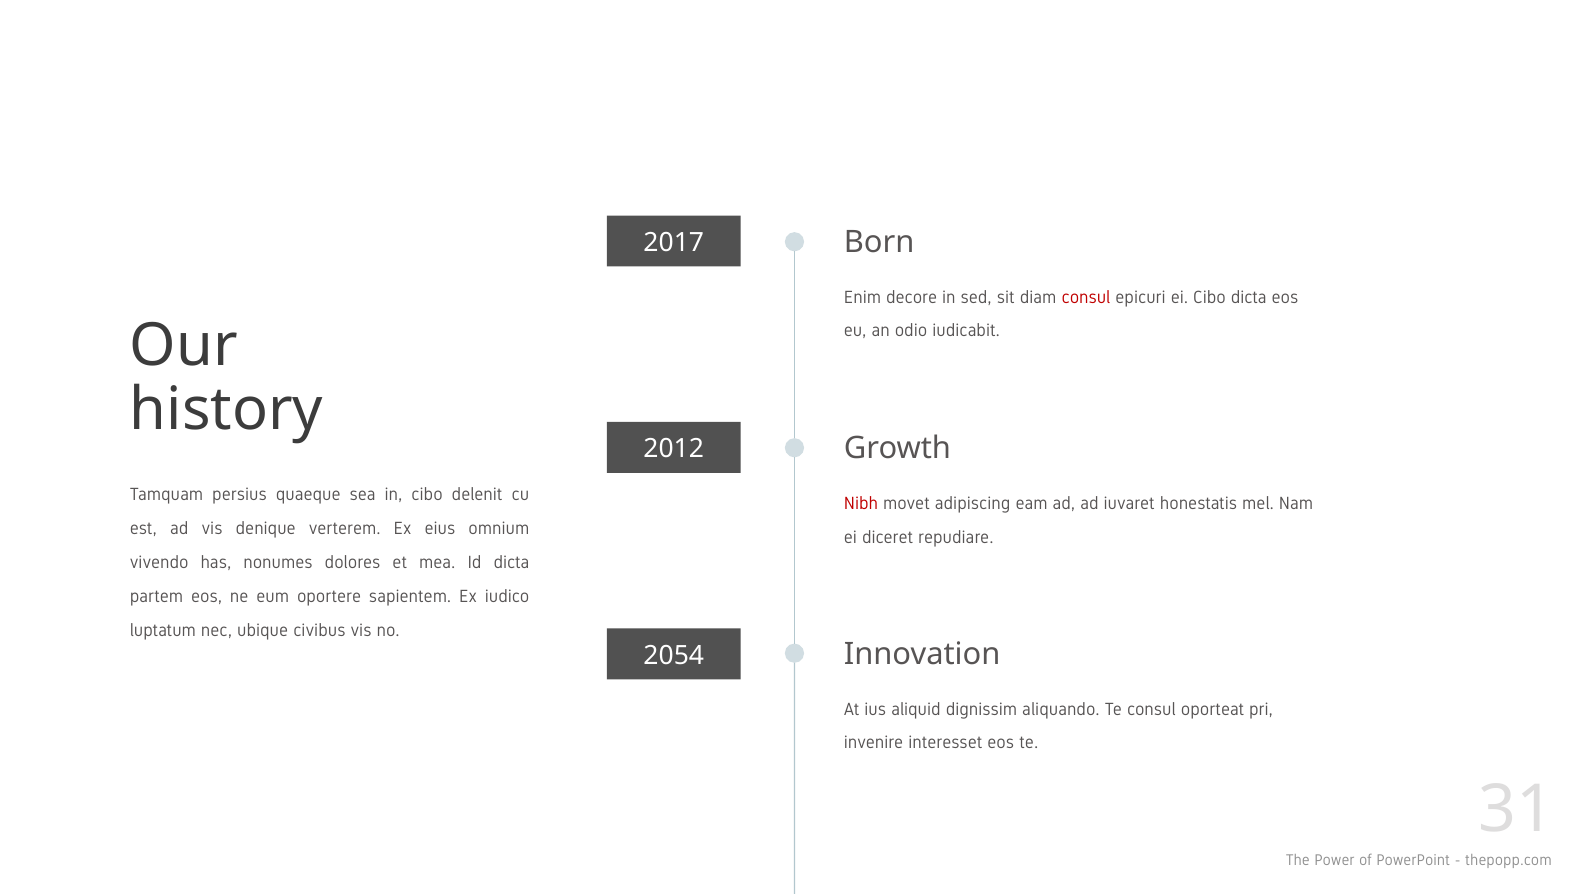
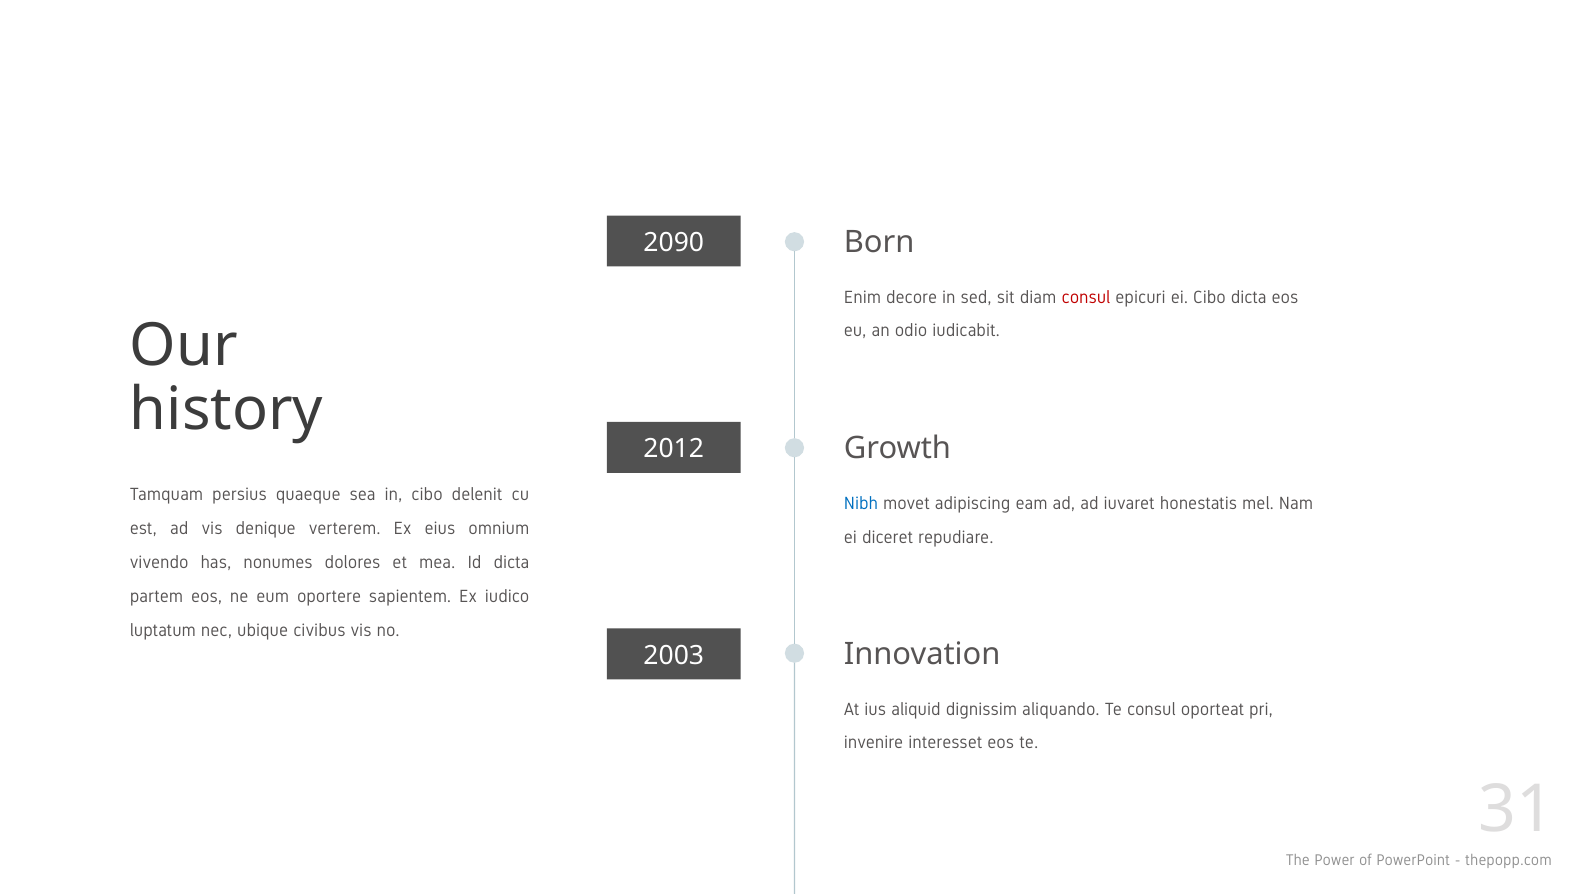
2017: 2017 -> 2090 (674, 243)
Nibh colour: red -> blue (861, 503)
2054: 2054 -> 2003 (674, 655)
